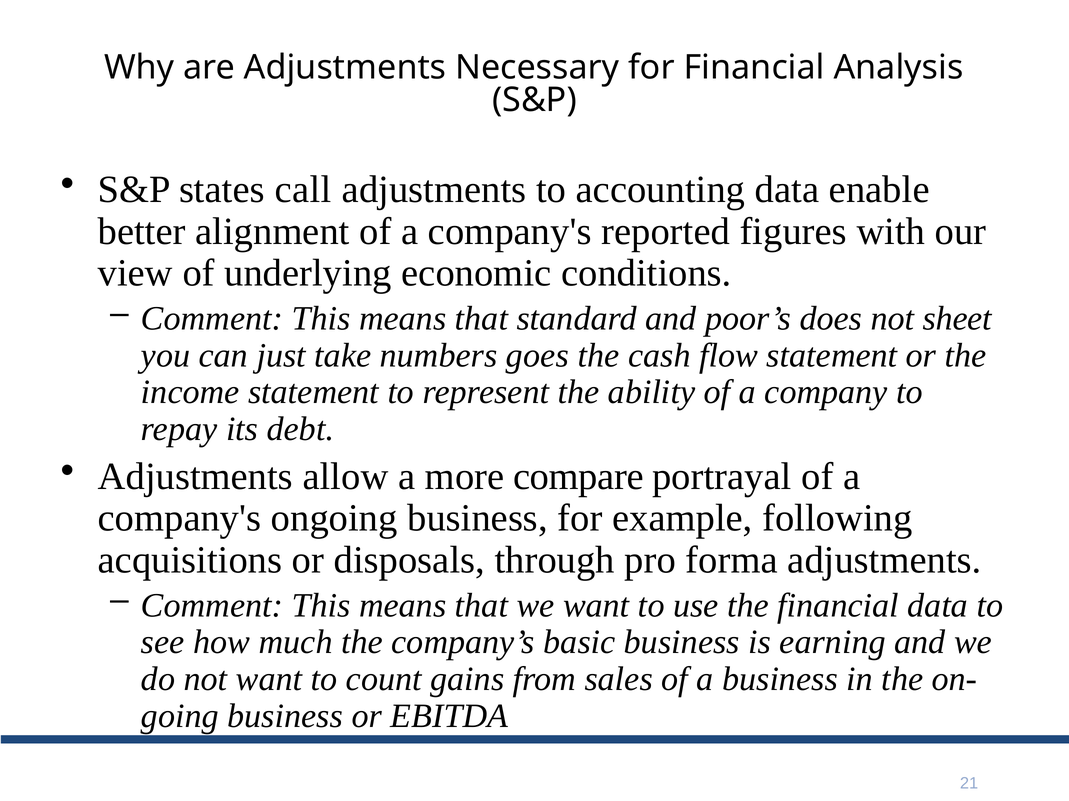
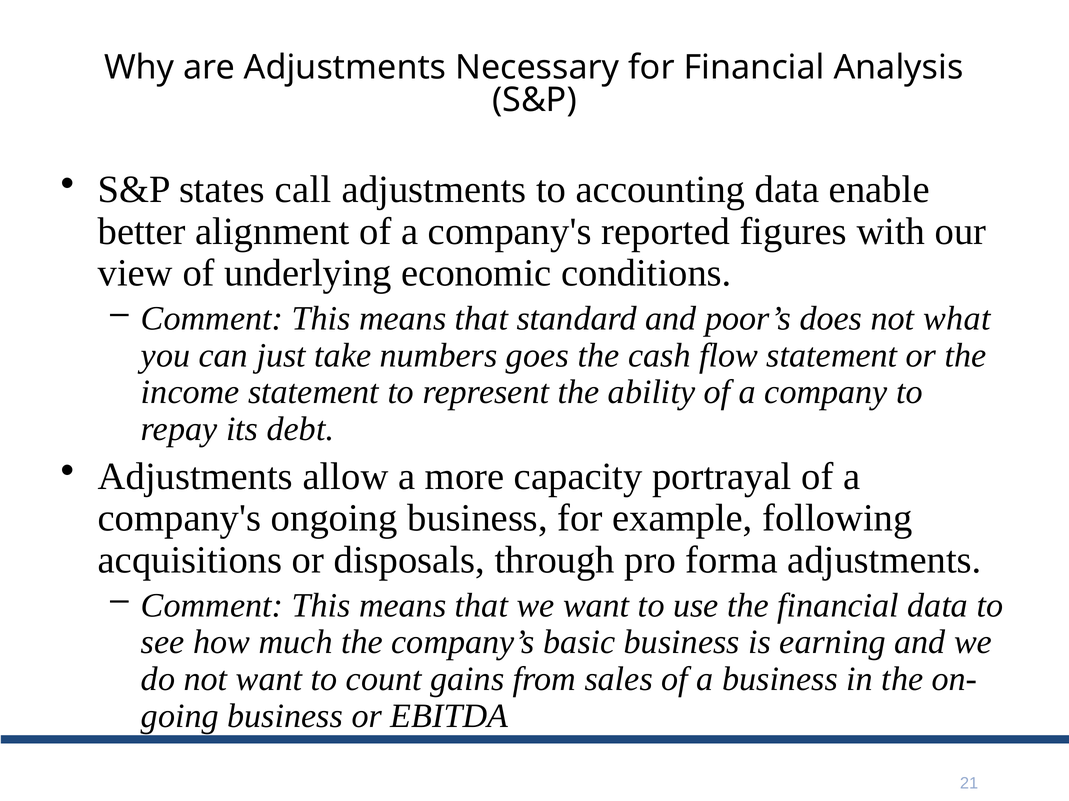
sheet: sheet -> what (957, 319)
compare: compare -> capacity (578, 477)
